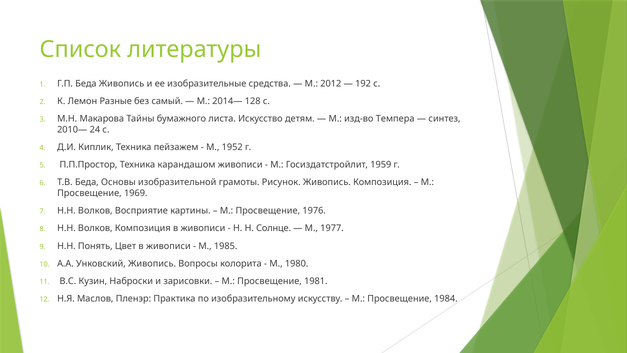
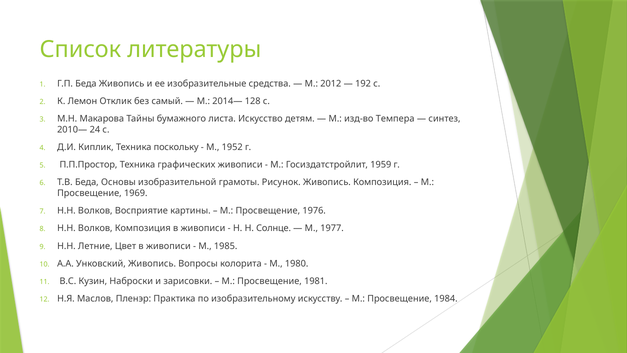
Разные: Разные -> Отклик (116, 101)
пейзажем: пейзажем -> поскольку (176, 147)
карандашом: карандашом -> графических (186, 165)
Понять: Понять -> Летние (95, 246)
